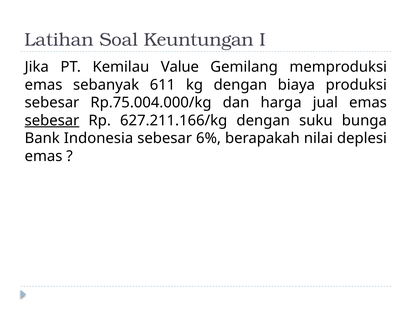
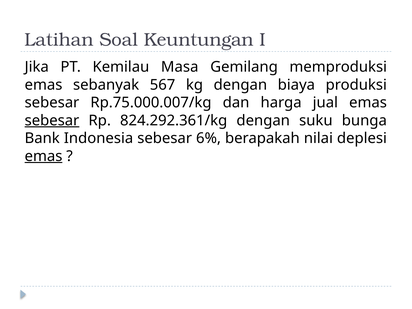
Value: Value -> Masa (180, 67)
611: 611 -> 567 (163, 85)
Rp.75.004.000/kg: Rp.75.004.000/kg -> Rp.75.000.007/kg (151, 103)
627.211.166/kg: 627.211.166/kg -> 824.292.361/kg (174, 120)
emas underline: none -> present (44, 156)
